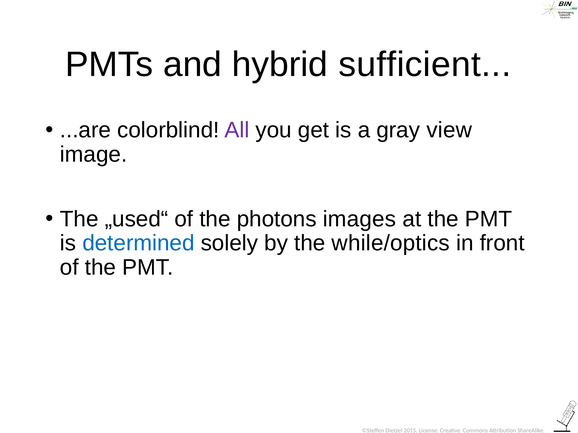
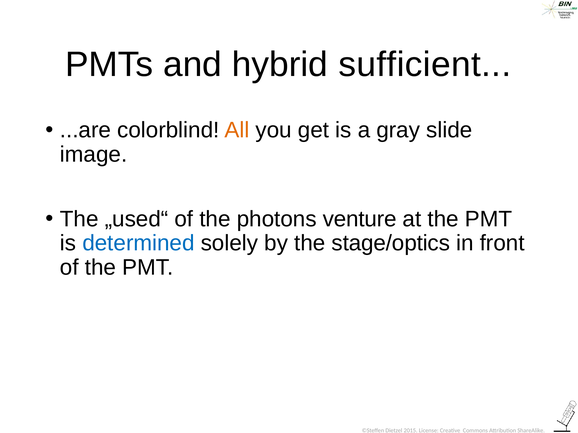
All colour: purple -> orange (237, 130)
view: view -> slide (449, 130)
images: images -> venture (360, 219)
while/optics: while/optics -> stage/optics (391, 243)
